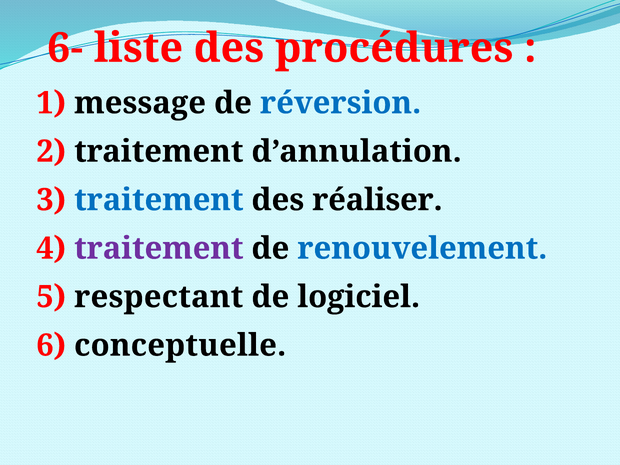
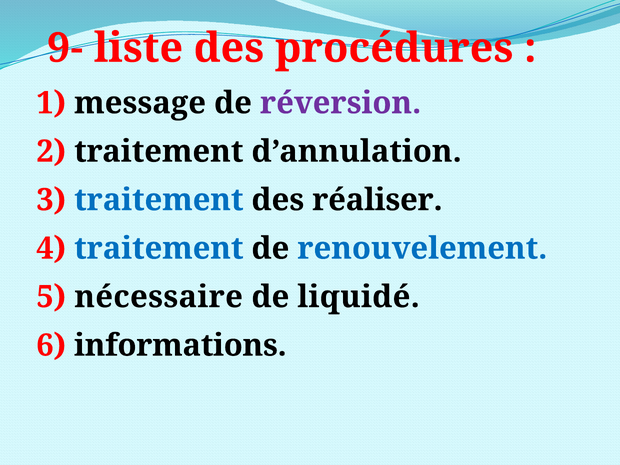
6-: 6- -> 9- (65, 48)
réversion colour: blue -> purple (341, 103)
traitement colour: purple -> blue (159, 248)
respectant: respectant -> nécessaire (159, 297)
logiciel: logiciel -> liquidé (359, 297)
conceptuelle: conceptuelle -> informations (180, 345)
